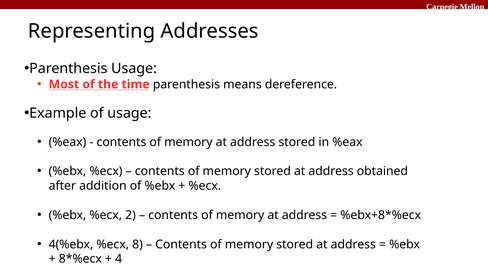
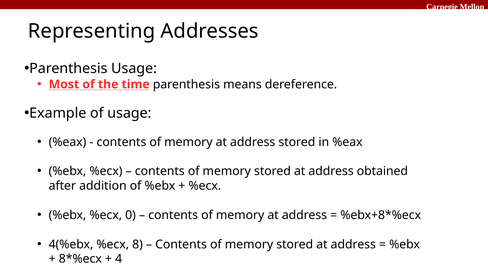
2: 2 -> 0 (131, 215)
